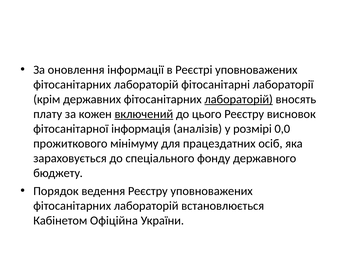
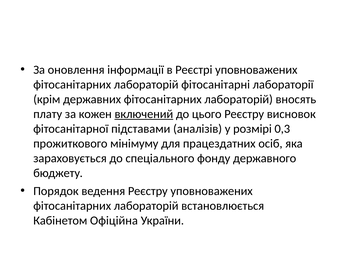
лабораторій underline: present -> none (239, 99)
інформація: інформація -> підставами (141, 129)
0,0: 0,0 -> 0,3 (282, 129)
